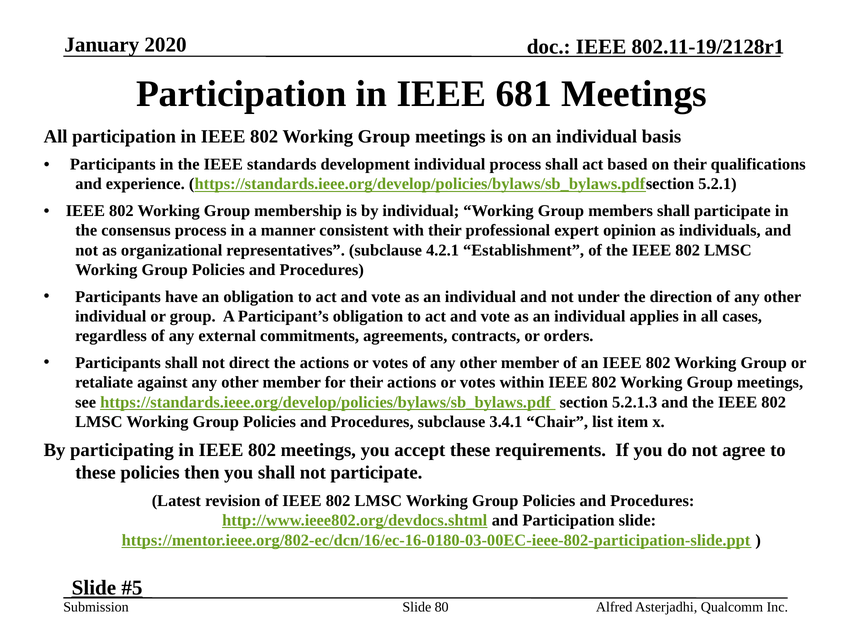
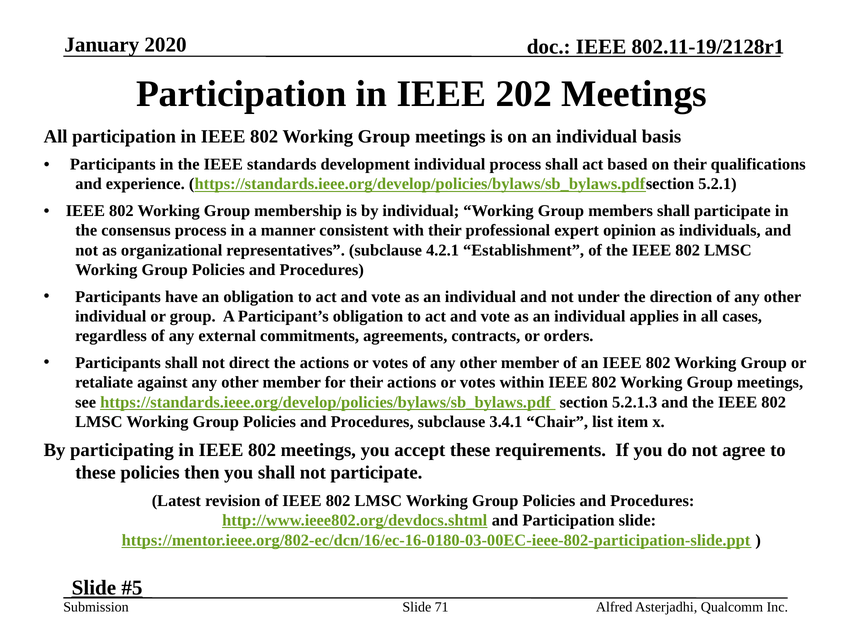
681: 681 -> 202 (524, 94)
80: 80 -> 71 (442, 607)
